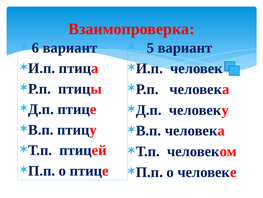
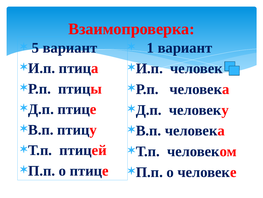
5: 5 -> 1 (150, 48)
6: 6 -> 5 (35, 48)
